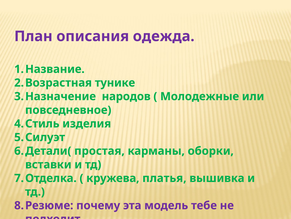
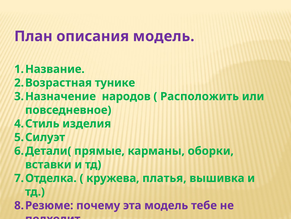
описания одежда: одежда -> модель (164, 36)
Молодежные: Молодежные -> Расположить (200, 96)
простая: простая -> прямые (99, 150)
